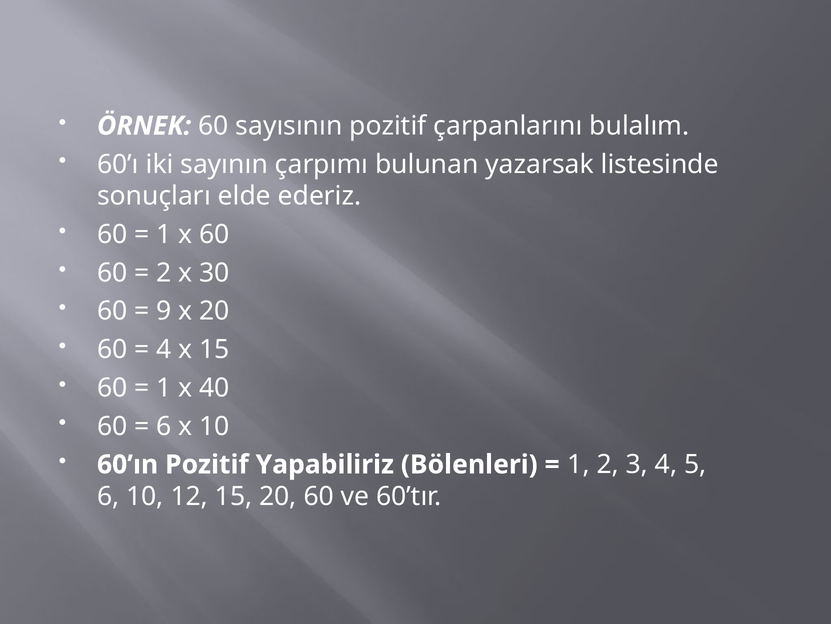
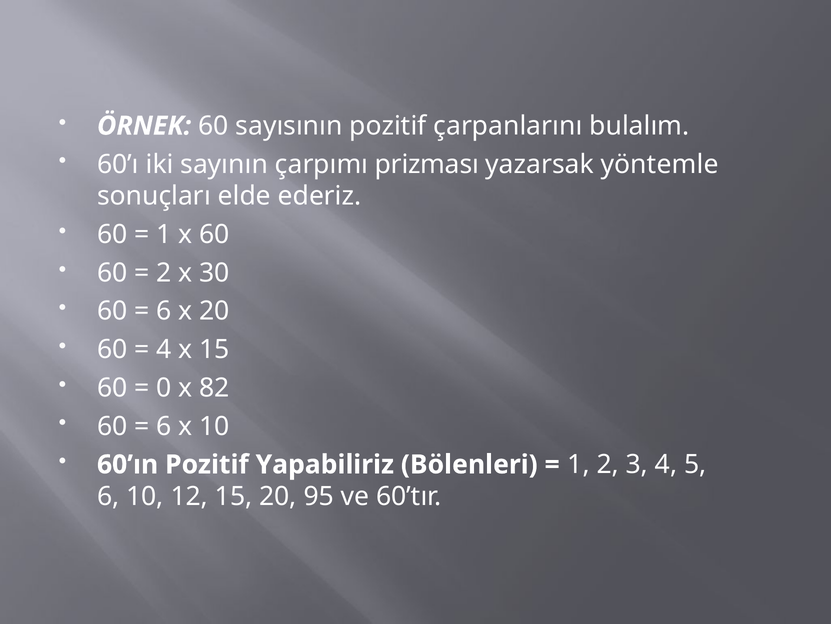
bulunan: bulunan -> prizması (427, 164)
listesinde: listesinde -> yöntemle (660, 164)
9: 9 -> 6 (164, 311)
1: 1 -> 0 (164, 387)
40: 40 -> 82 (214, 387)
20 60: 60 -> 95 (319, 496)
